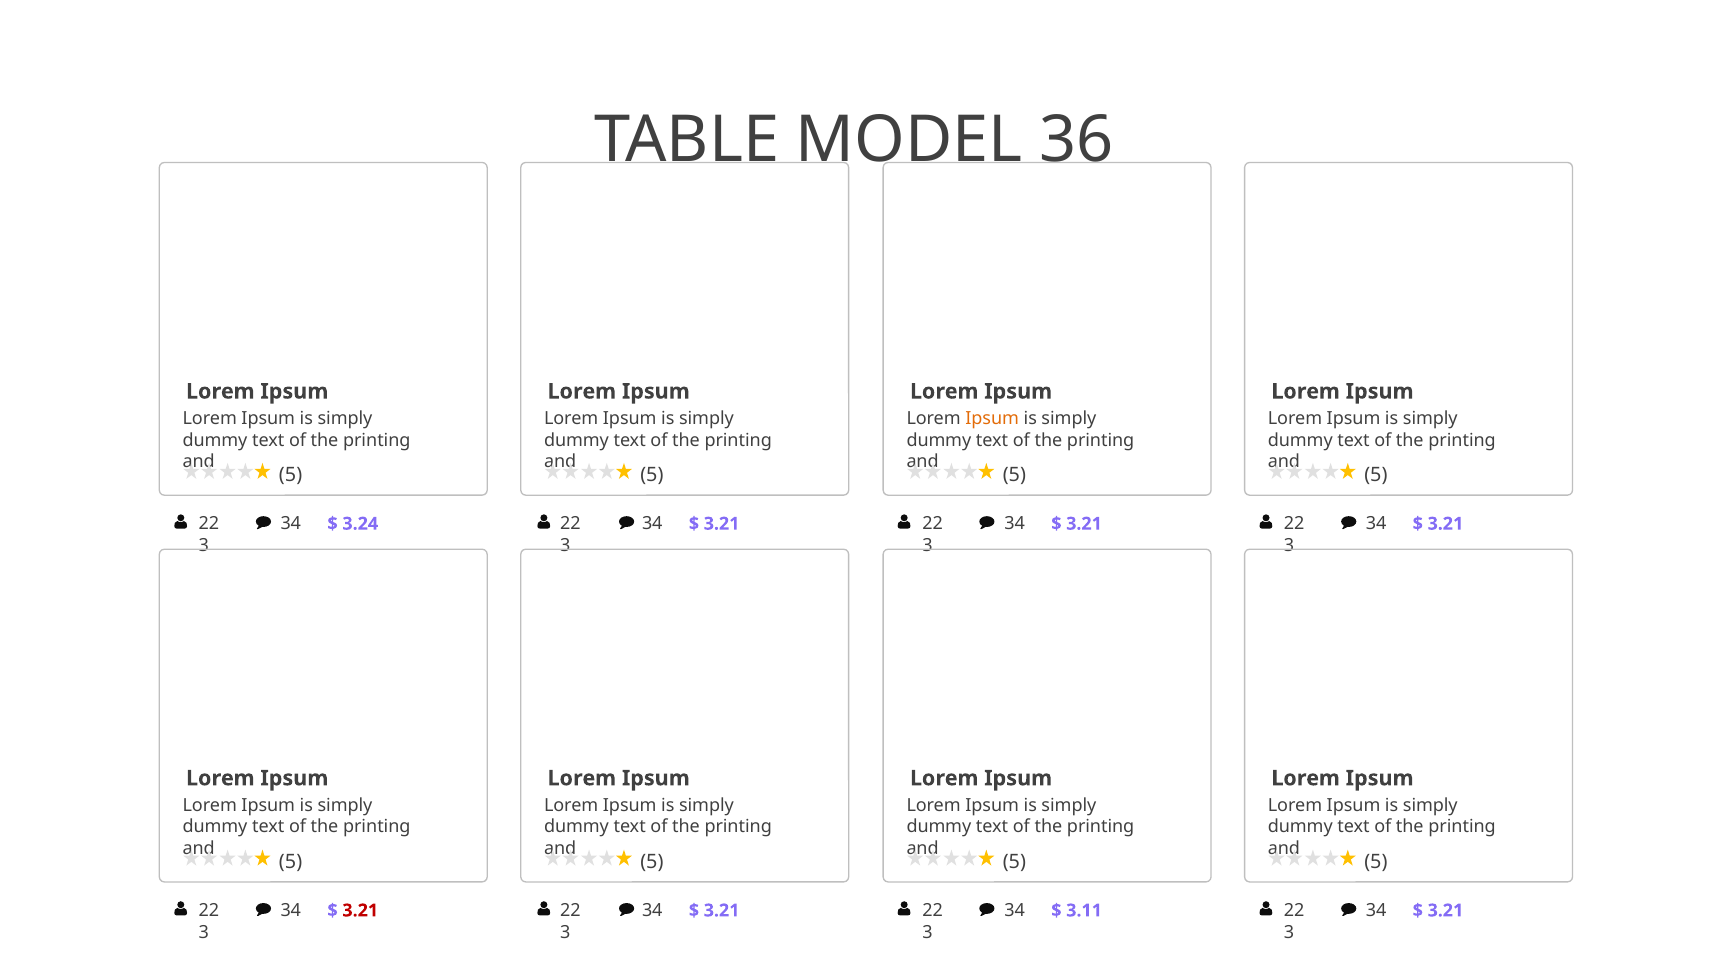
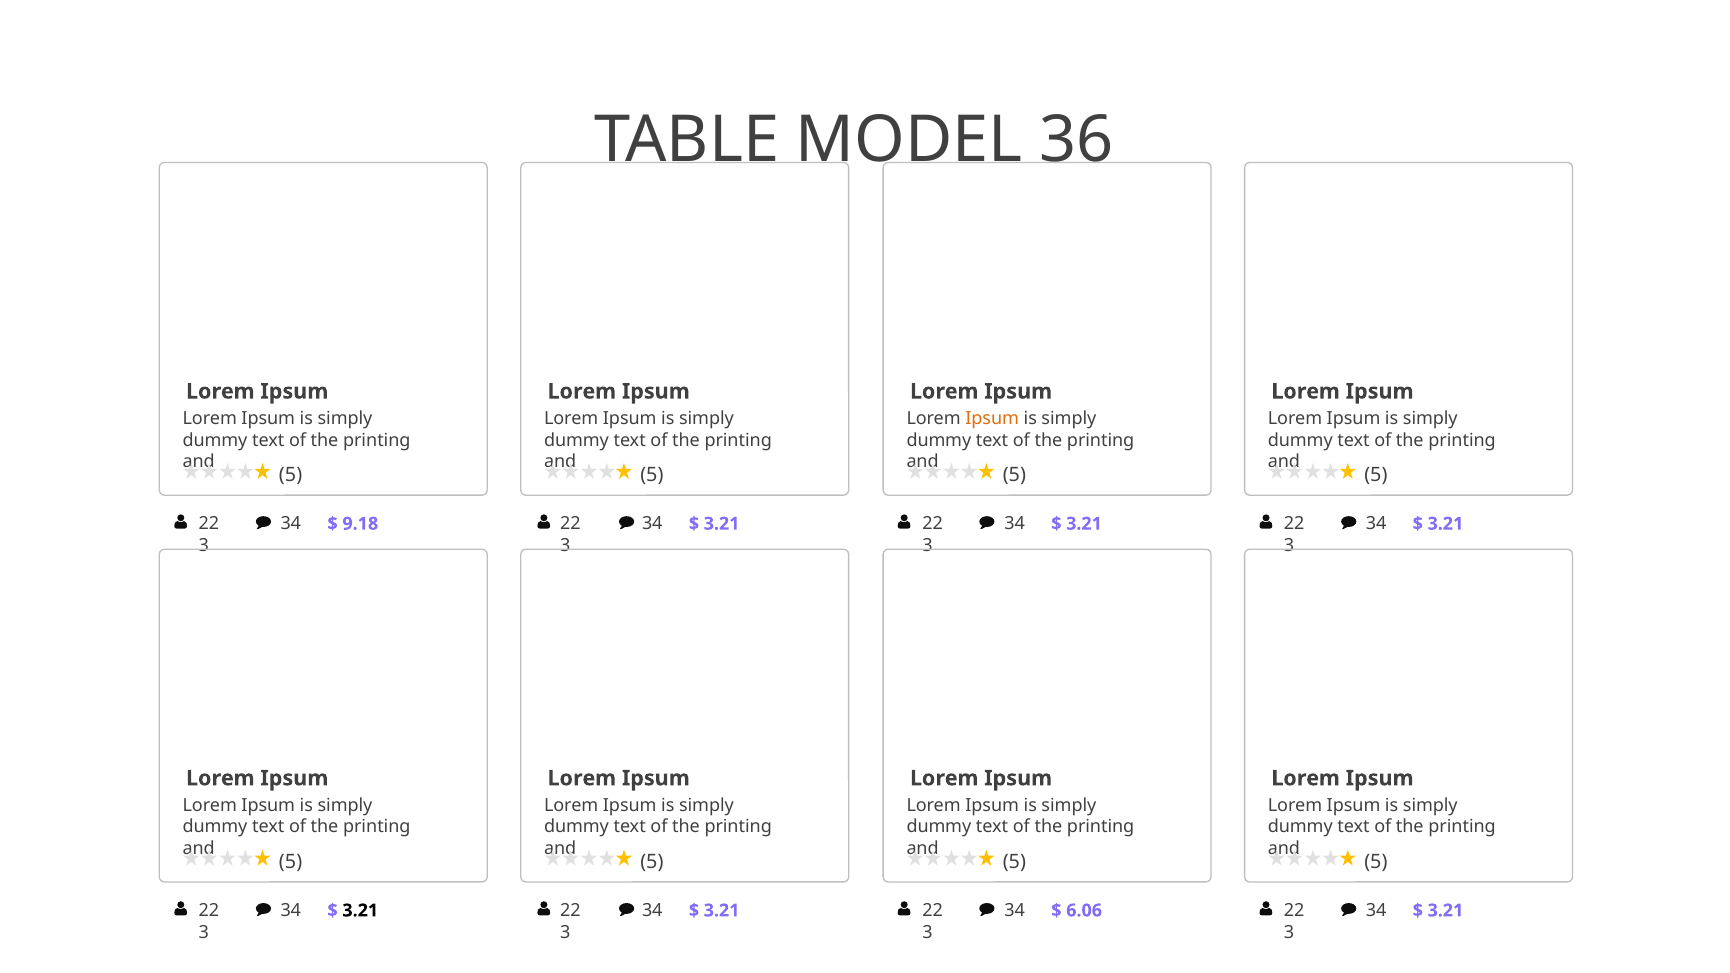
3.24: 3.24 -> 9.18 (360, 524)
3.21 colour: red -> black (360, 911)
3.11: 3.11 -> 6.06 (1084, 911)
